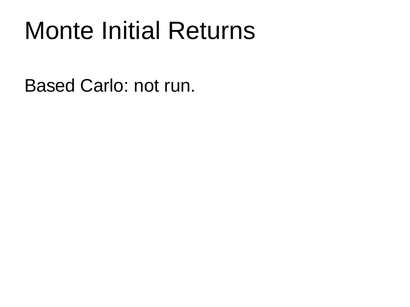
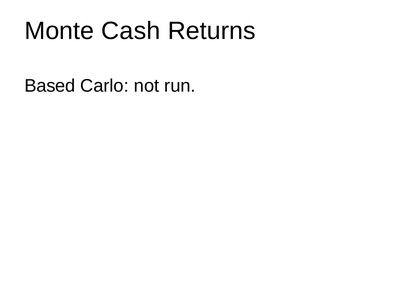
Initial: Initial -> Cash (131, 31)
